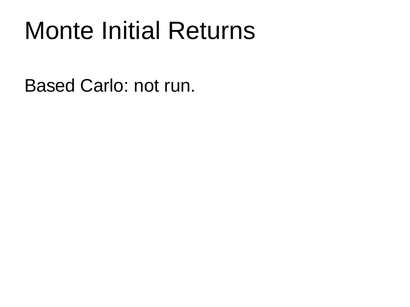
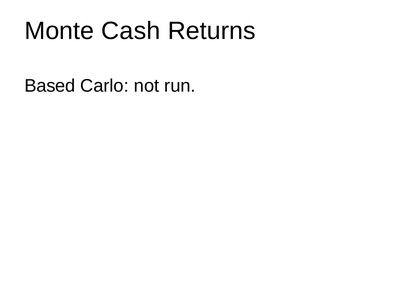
Initial: Initial -> Cash (131, 31)
